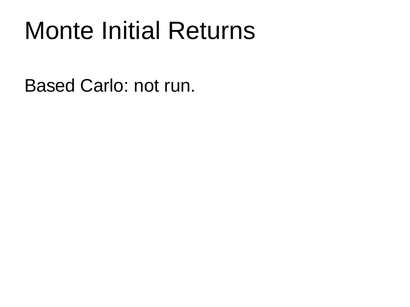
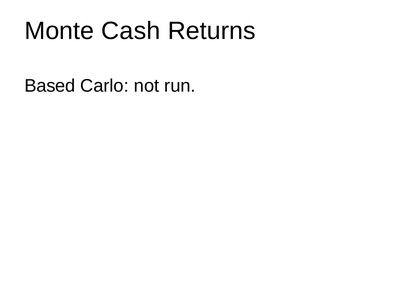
Initial: Initial -> Cash (131, 31)
